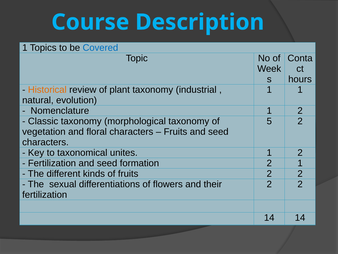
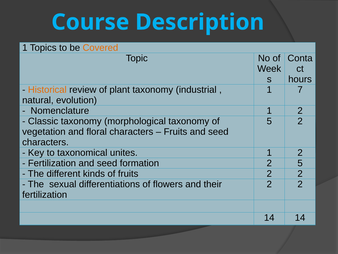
Covered colour: blue -> orange (100, 48)
1 1: 1 -> 7 (300, 90)
2 1: 1 -> 5 (300, 163)
